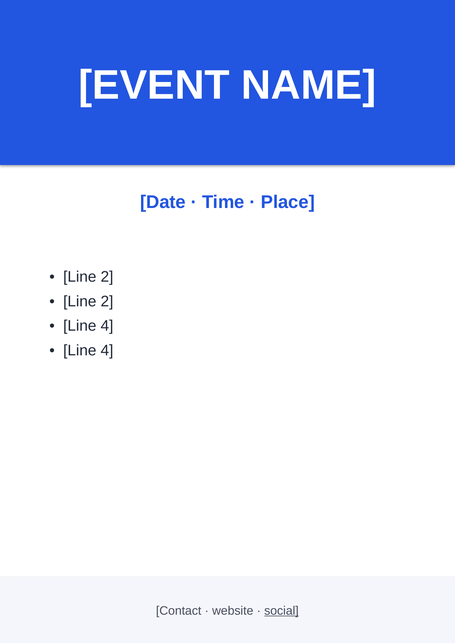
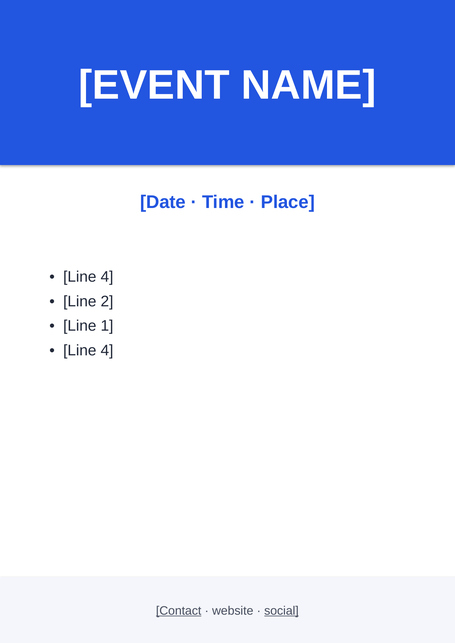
2: 2 -> 4 (107, 277)
4: 4 -> 1 (107, 326)
Contact underline: none -> present (179, 611)
